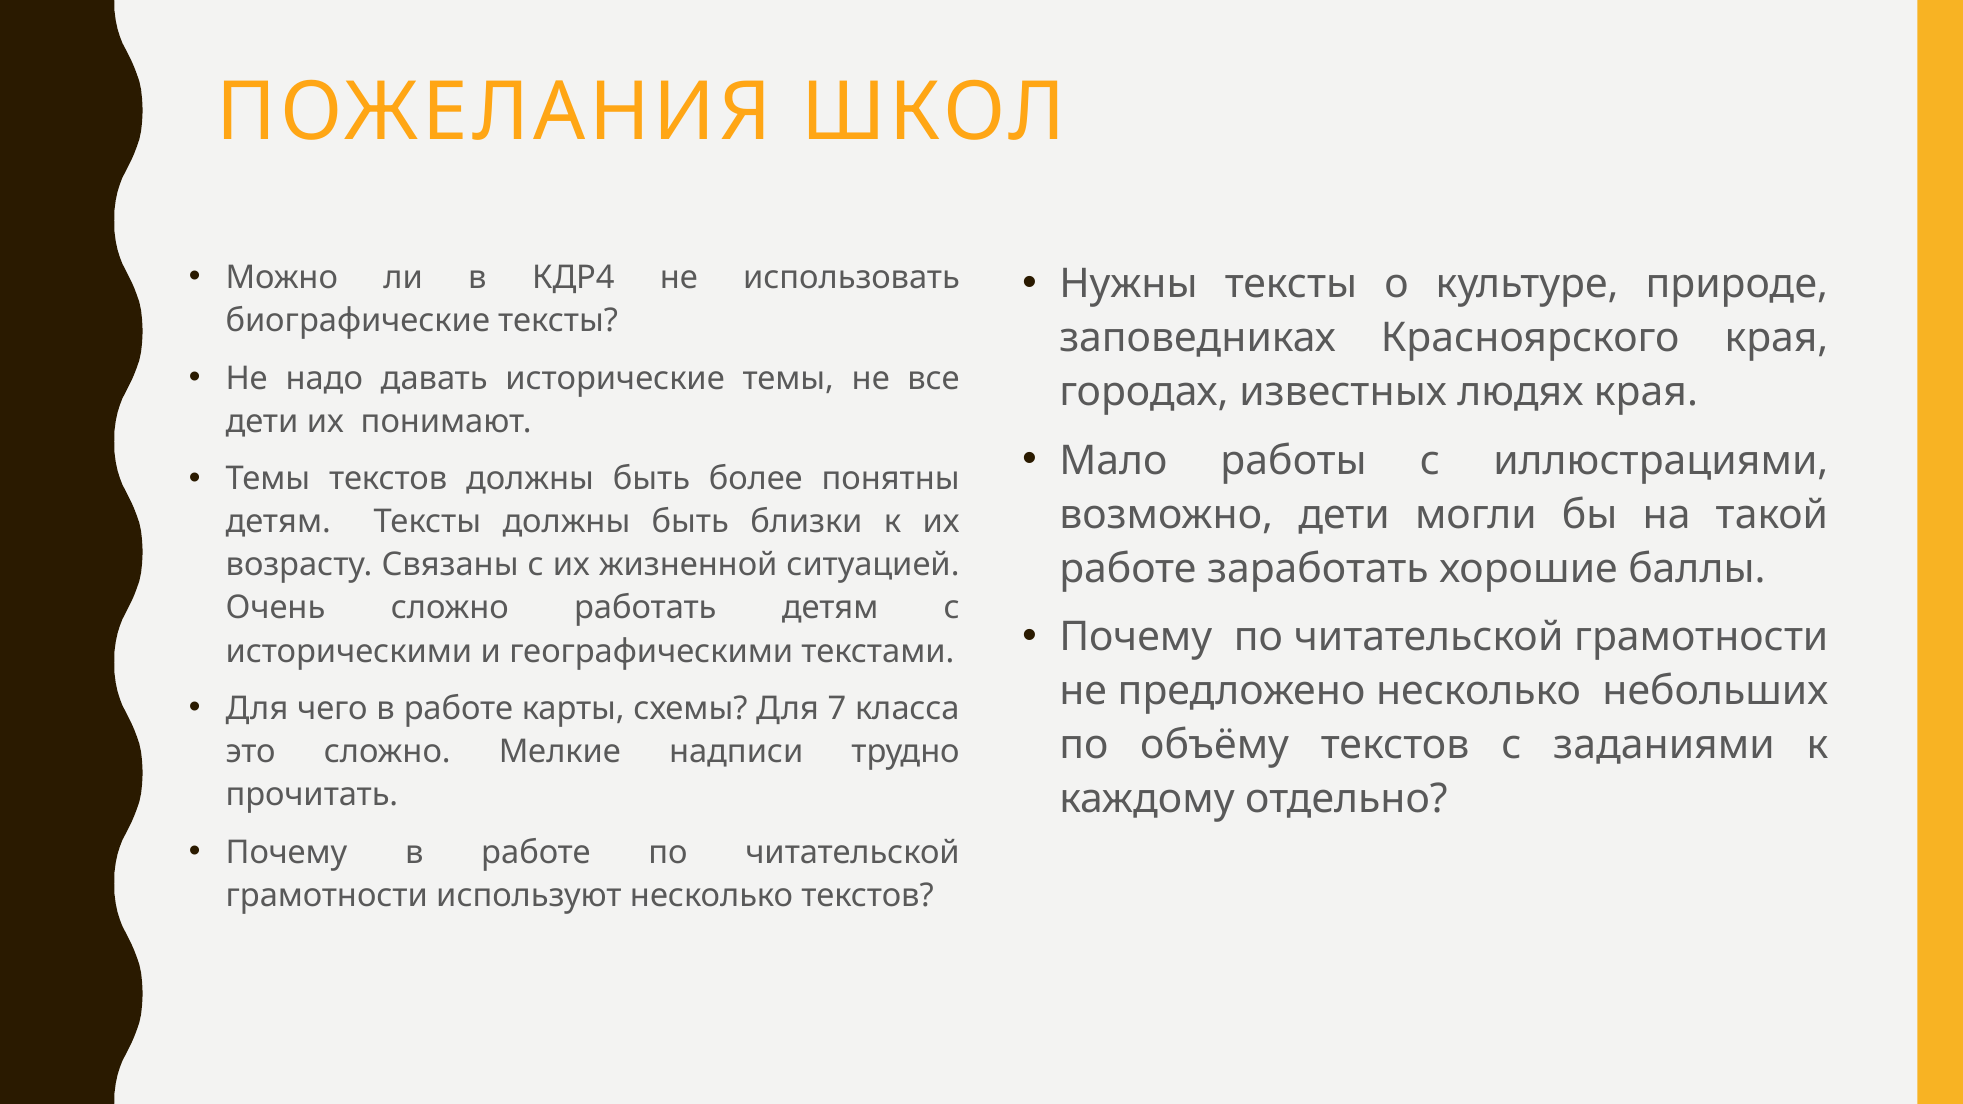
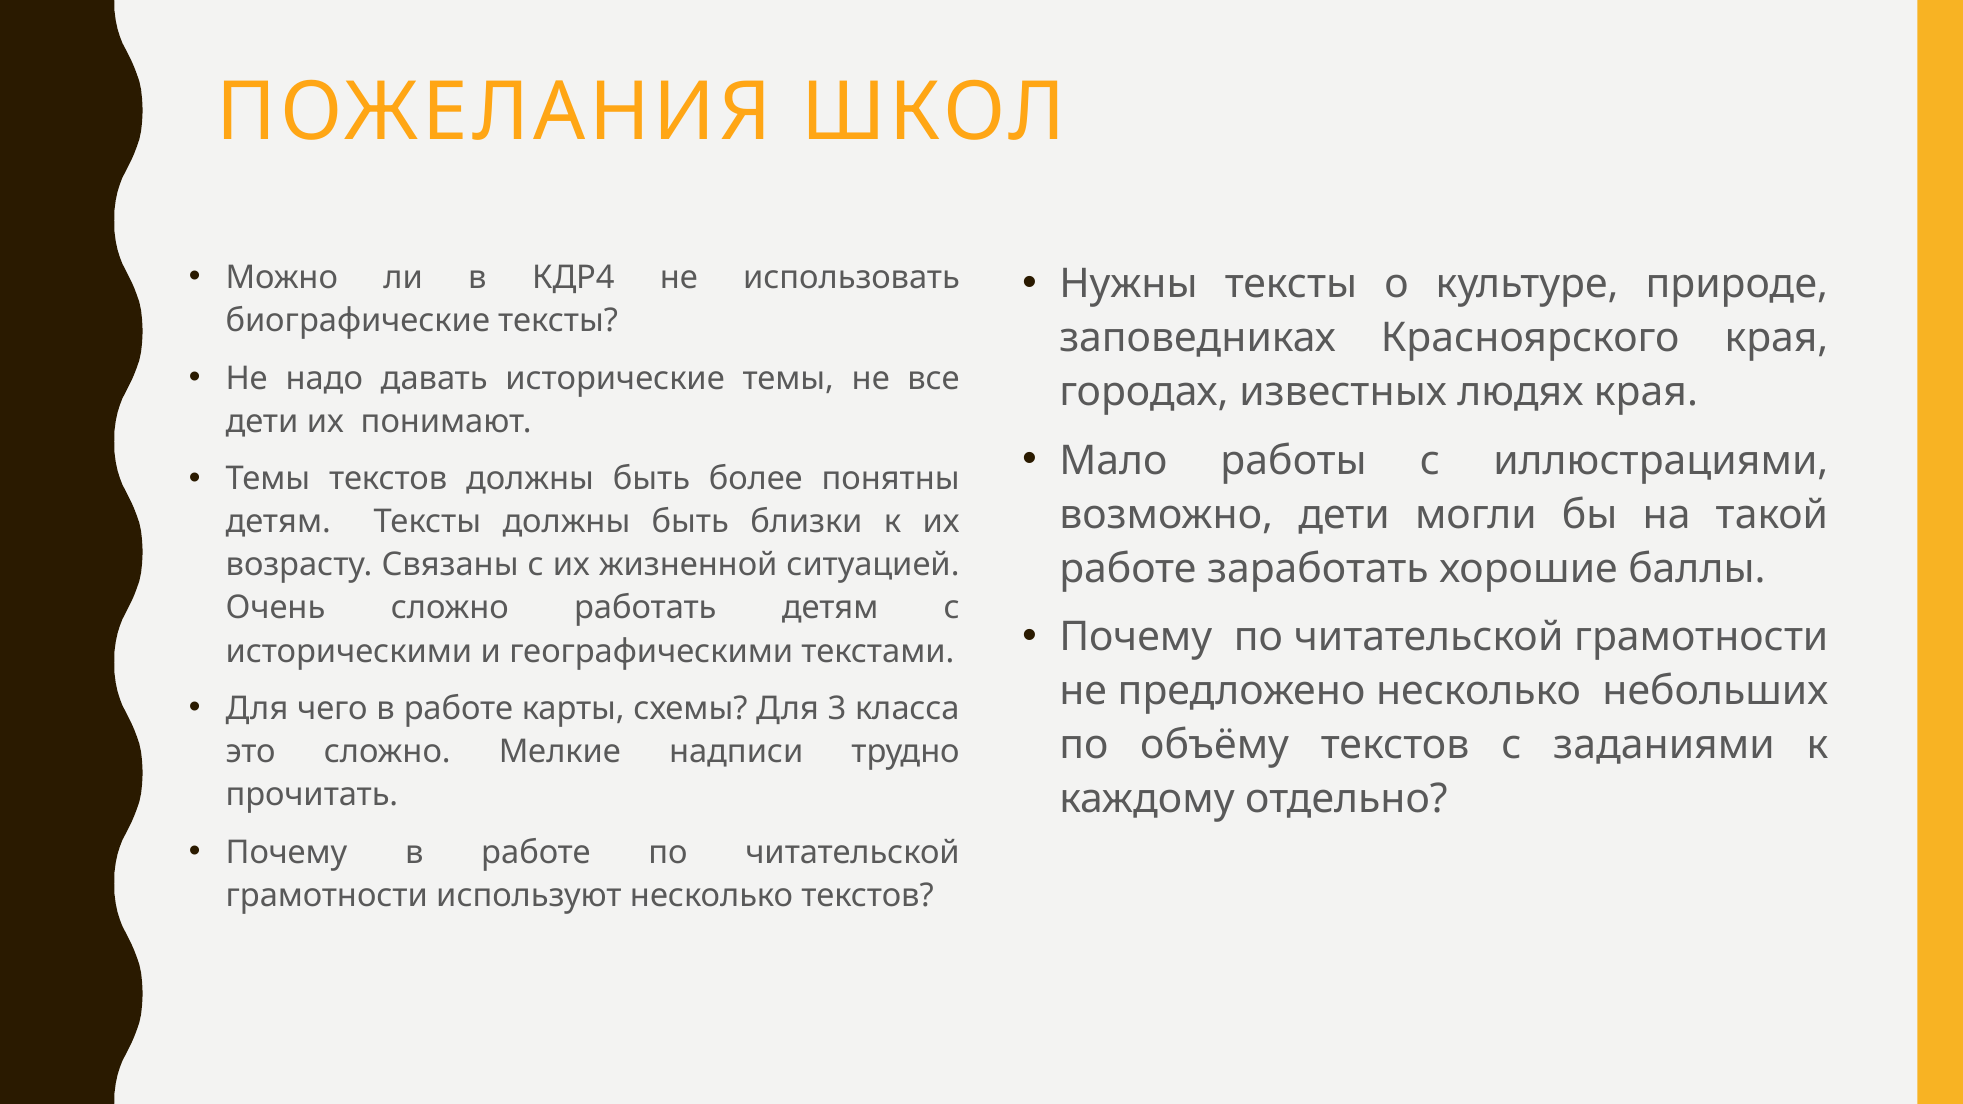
7: 7 -> 3 (837, 709)
